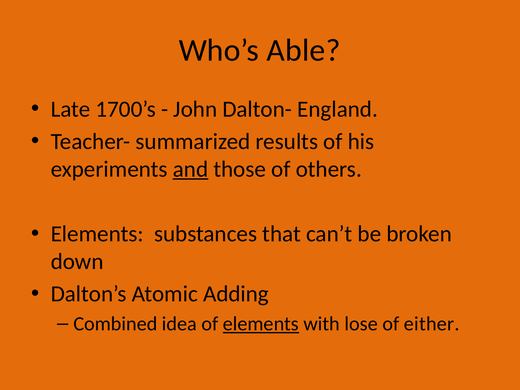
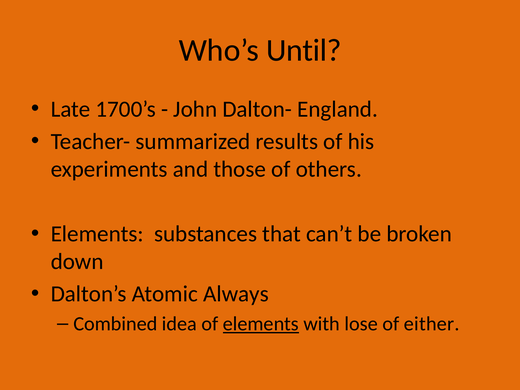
Able: Able -> Until (304, 50)
and underline: present -> none (190, 169)
Adding: Adding -> Always (236, 294)
